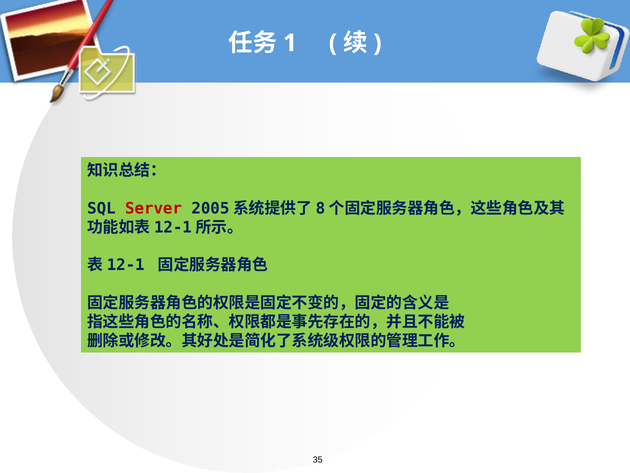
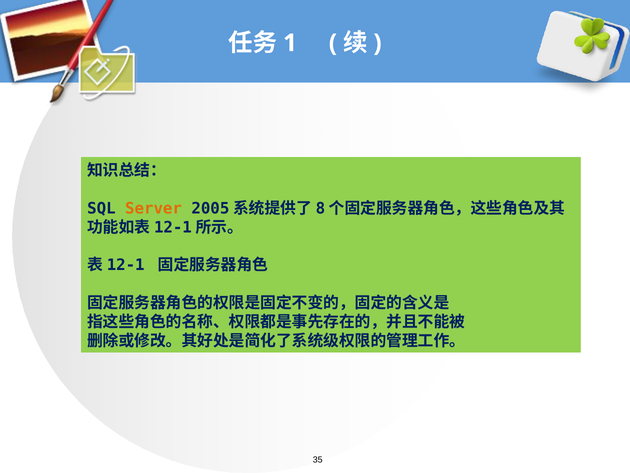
Server colour: red -> orange (154, 208)
